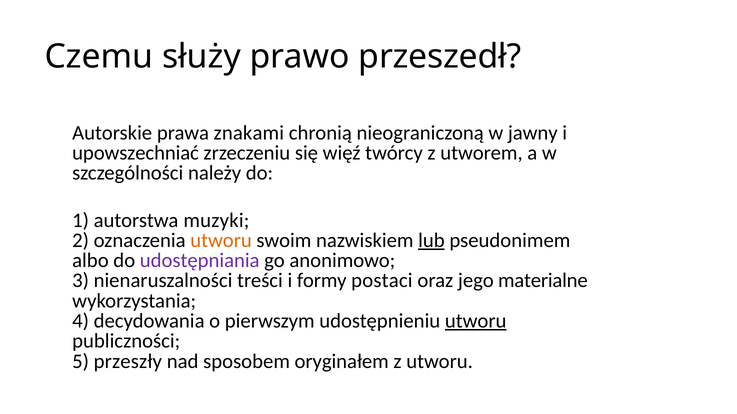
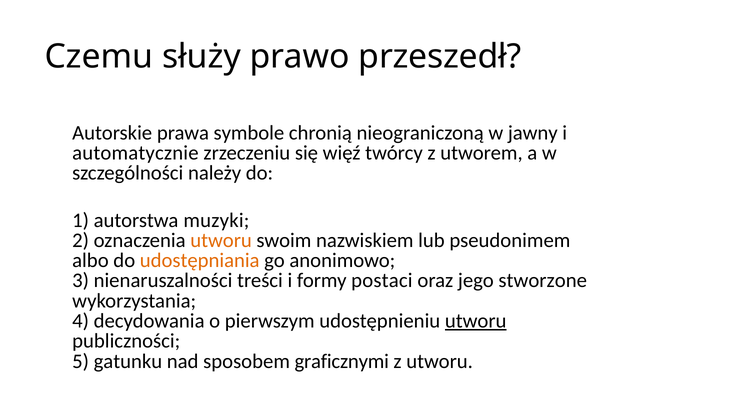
znakami: znakami -> symbole (249, 133)
upowszechniać: upowszechniać -> automatycznie (135, 153)
lub underline: present -> none (431, 241)
udostępniania colour: purple -> orange (200, 261)
materialne: materialne -> stworzone (543, 281)
przeszły: przeszły -> gatunku (128, 362)
oryginałem: oryginałem -> graficznymi (342, 362)
